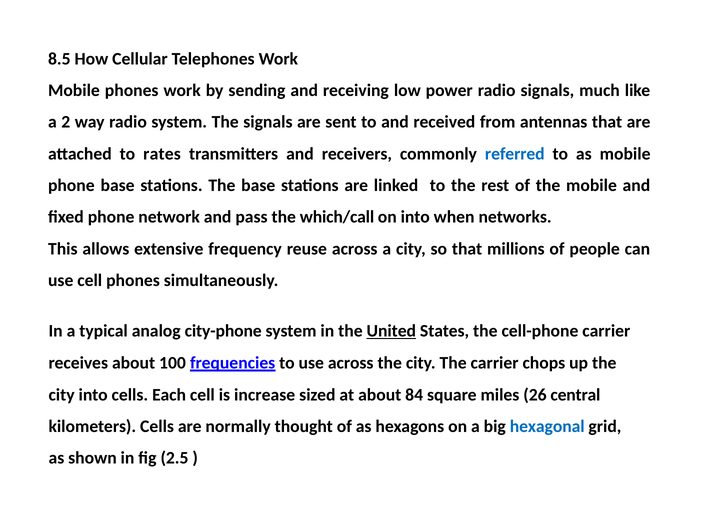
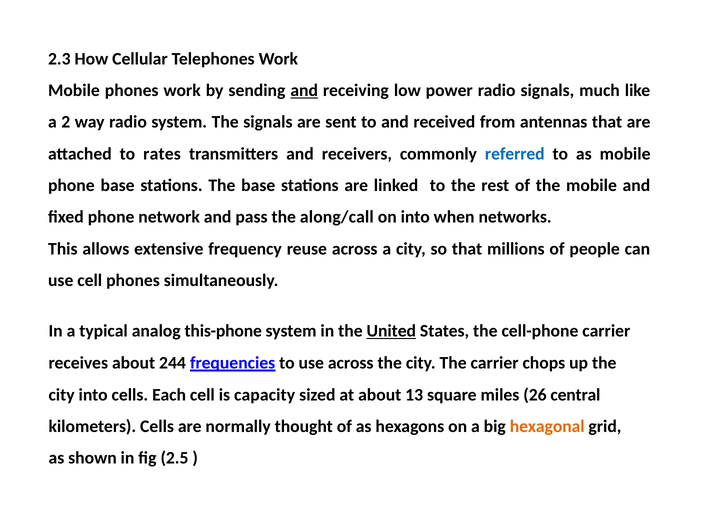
8.5: 8.5 -> 2.3 (59, 59)
and underline: none -> present (304, 91)
which/call: which/call -> along/call (337, 217)
city-phone: city-phone -> this-phone (223, 331)
100: 100 -> 244 (172, 363)
increase: increase -> capacity (265, 395)
84: 84 -> 13 (414, 395)
hexagonal colour: blue -> orange (547, 427)
